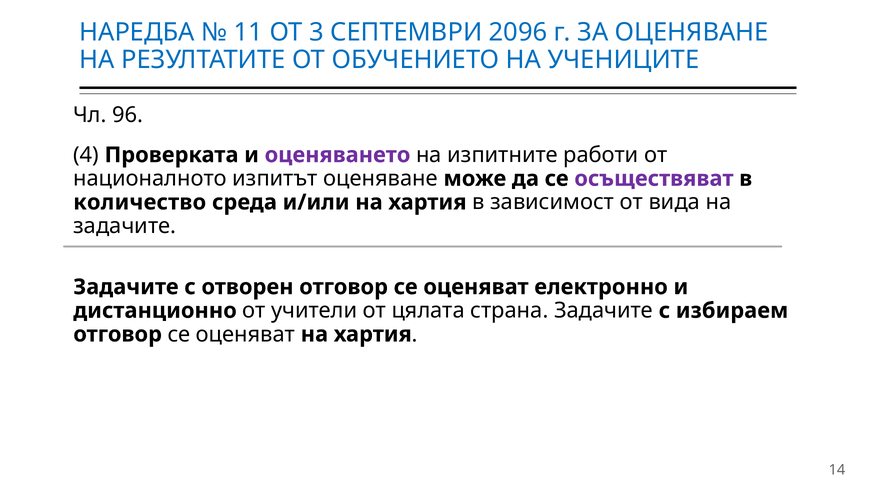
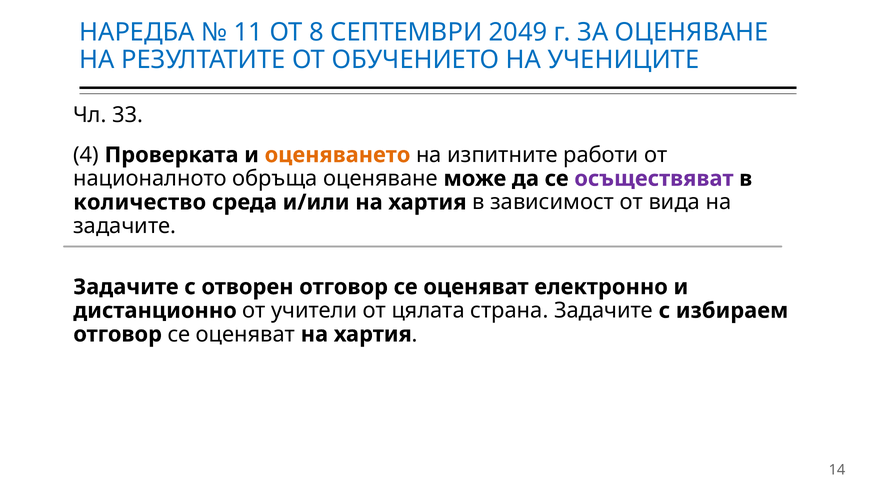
3: 3 -> 8 (317, 32)
2096: 2096 -> 2049 (518, 32)
96: 96 -> 33 (128, 115)
оценяването colour: purple -> orange (338, 155)
изпитът: изпитът -> обръща (275, 179)
